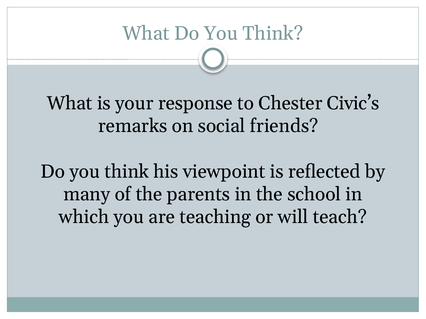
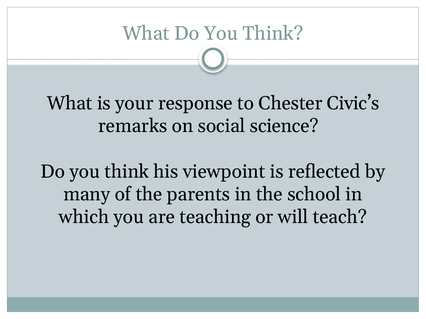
friends: friends -> science (284, 126)
